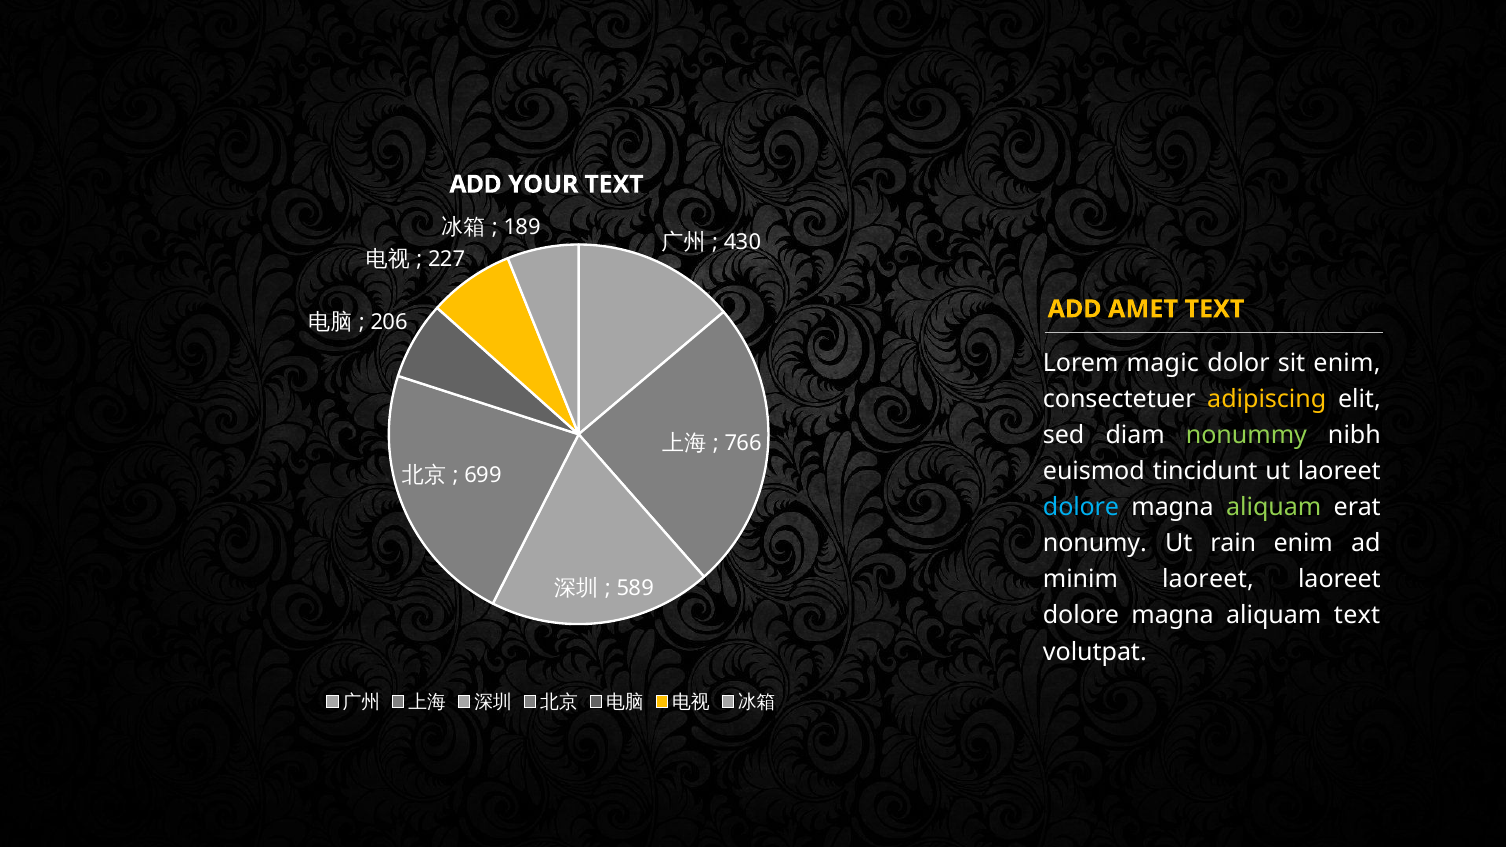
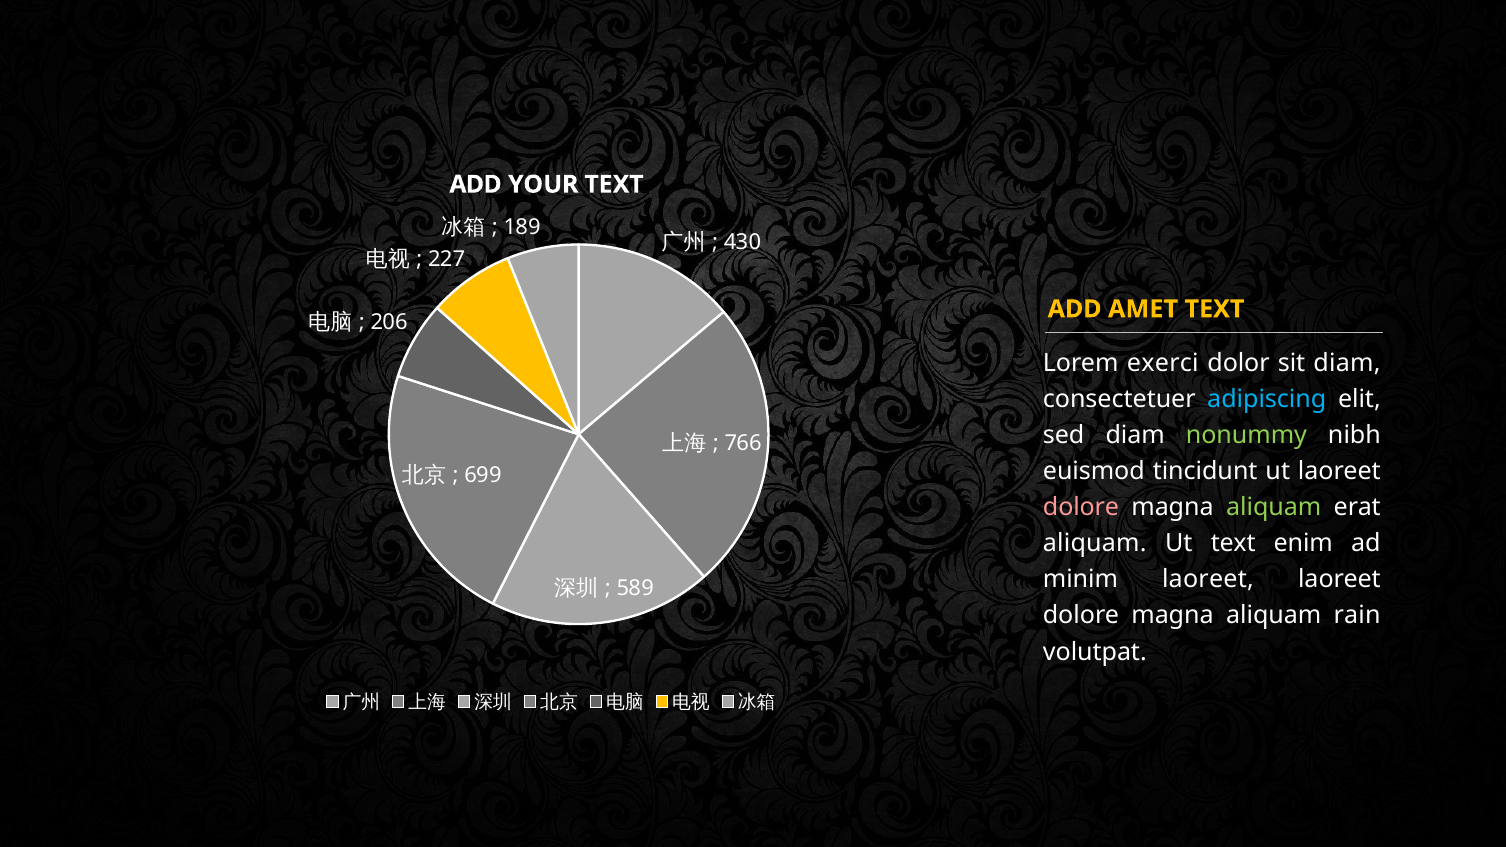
magic: magic -> exerci (1163, 363)
sit enim: enim -> diam (1347, 363)
adipiscing colour: yellow -> light blue (1267, 399)
dolore colour: light blue -> pink (1081, 507)
nonumy: nonumy -> aliquam (1095, 544)
Ut rain: rain -> text (1233, 544)
aliquam text: text -> rain (1357, 616)
